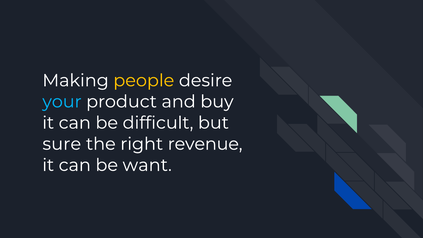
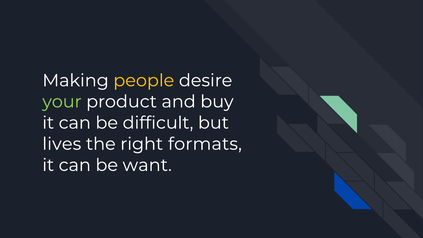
your colour: light blue -> light green (62, 102)
sure: sure -> lives (62, 144)
revenue: revenue -> formats (205, 144)
